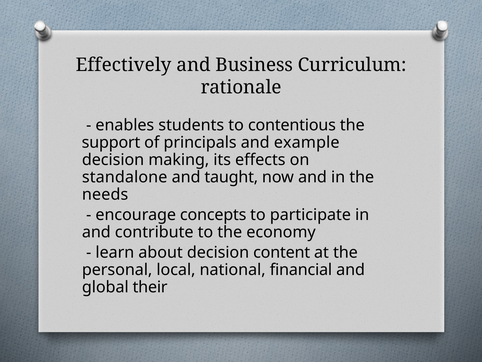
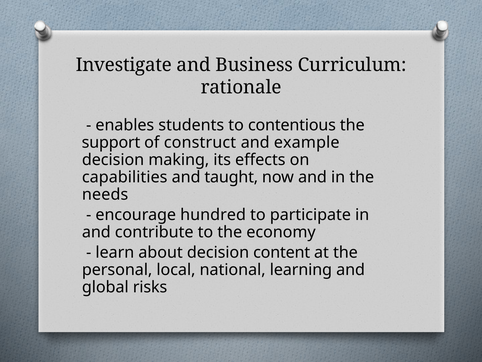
Effectively: Effectively -> Investigate (124, 65)
principals: principals -> construct (200, 142)
standalone: standalone -> capabilities (125, 177)
concepts: concepts -> hundred (213, 214)
financial: financial -> learning (301, 269)
their: their -> risks (150, 287)
